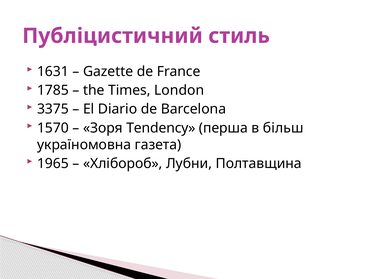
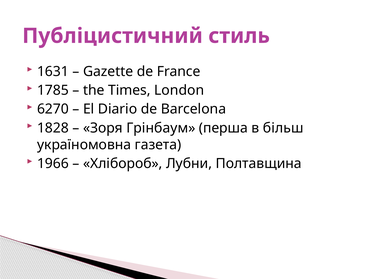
3375: 3375 -> 6270 (53, 109)
1570: 1570 -> 1828 (53, 128)
Tendency: Tendency -> Грінбаум (161, 128)
1965: 1965 -> 1966 (53, 163)
